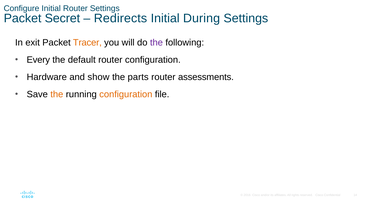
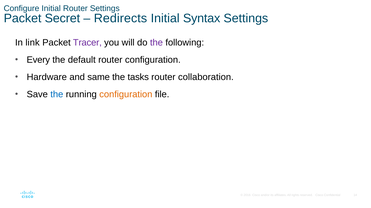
During: During -> Syntax (202, 18)
exit: exit -> link (33, 43)
Tracer colour: orange -> purple (87, 43)
show: show -> same (99, 77)
parts: parts -> tasks (138, 77)
assessments: assessments -> collaboration (206, 77)
the colour: orange -> blue (57, 95)
